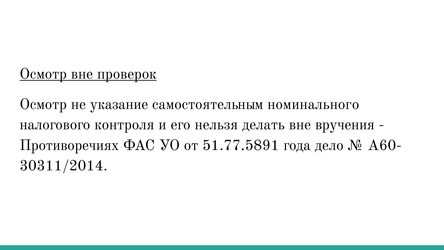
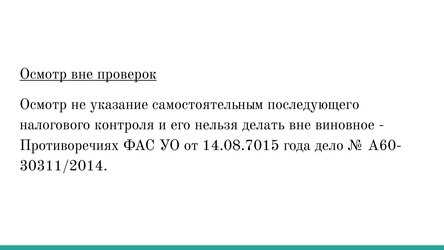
номинального: номинального -> последующего (313, 104)
вручения: вручения -> виновное (345, 125)
51.77.5891: 51.77.5891 -> 14.08.7015 (241, 145)
